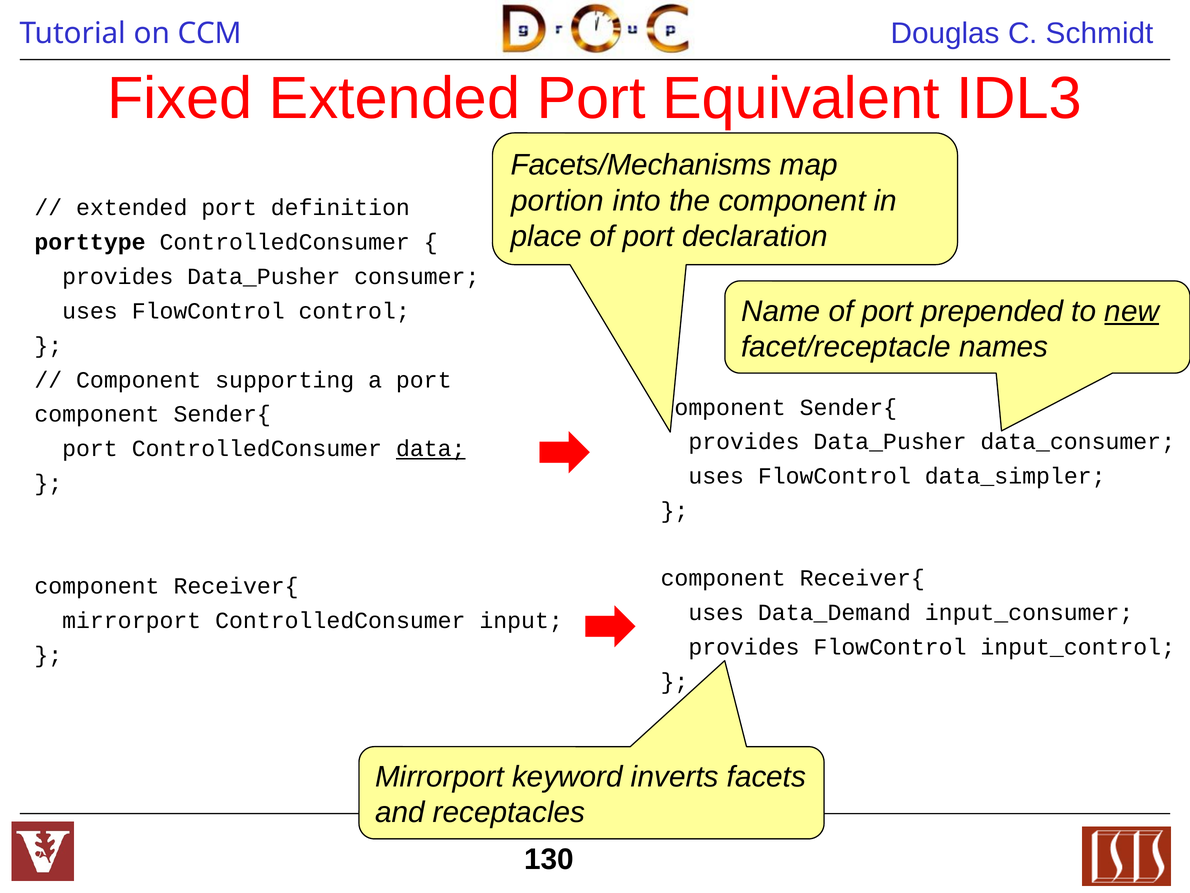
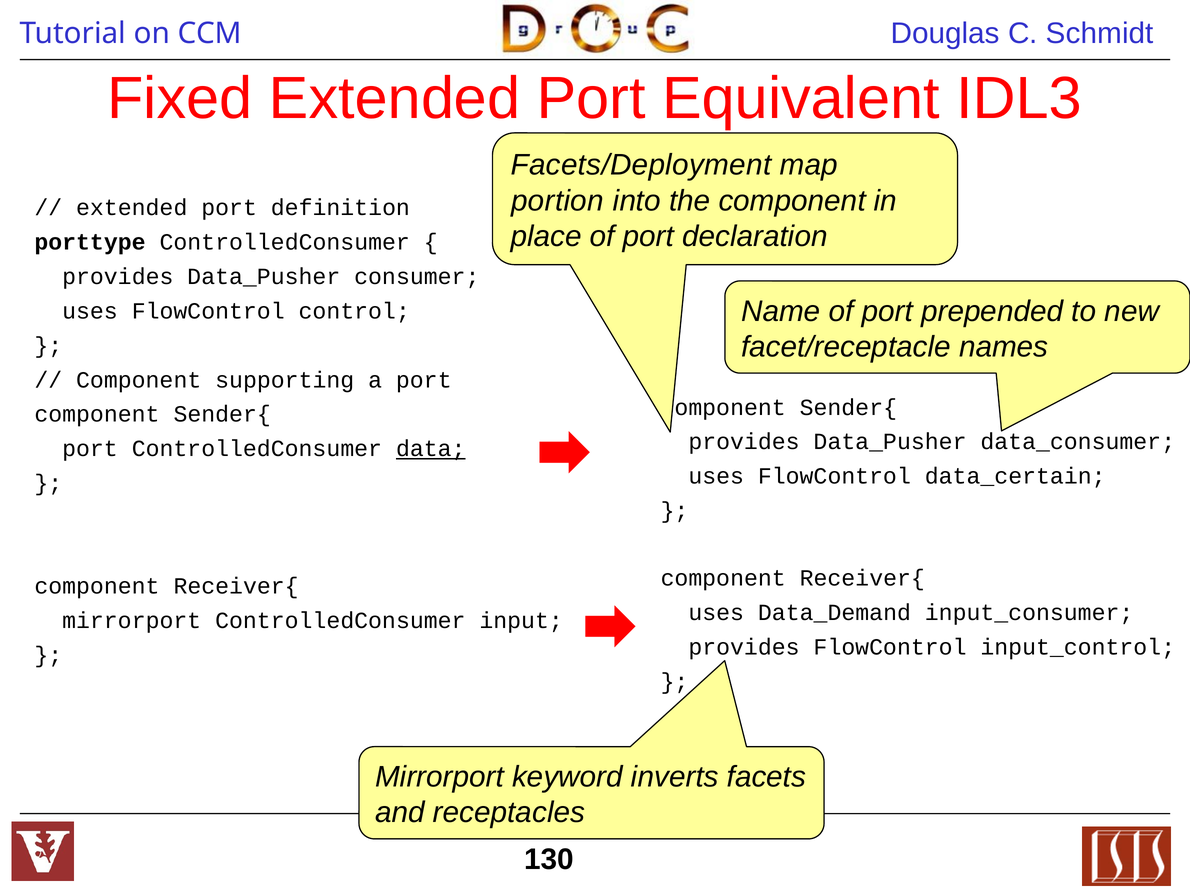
Facets/Mechanisms: Facets/Mechanisms -> Facets/Deployment (641, 165)
new underline: present -> none (1132, 311)
data_simpler: data_simpler -> data_certain (1015, 476)
